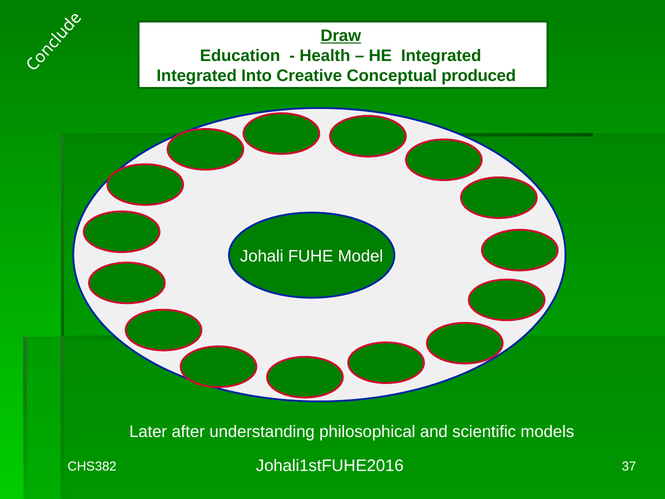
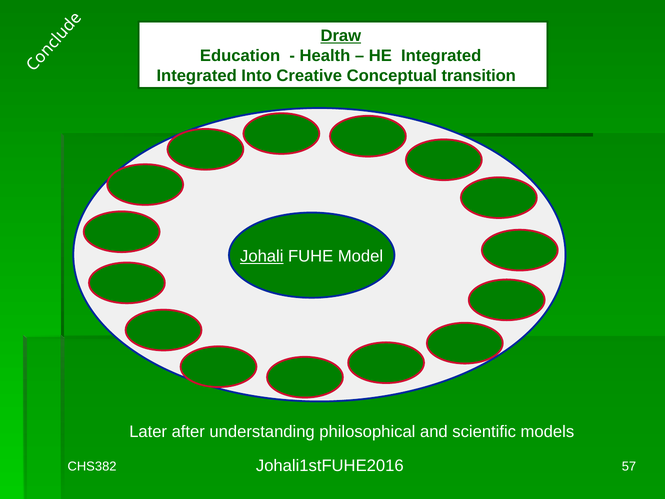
produced: produced -> transition (479, 76)
Johali underline: none -> present (262, 256)
37: 37 -> 57 (629, 466)
